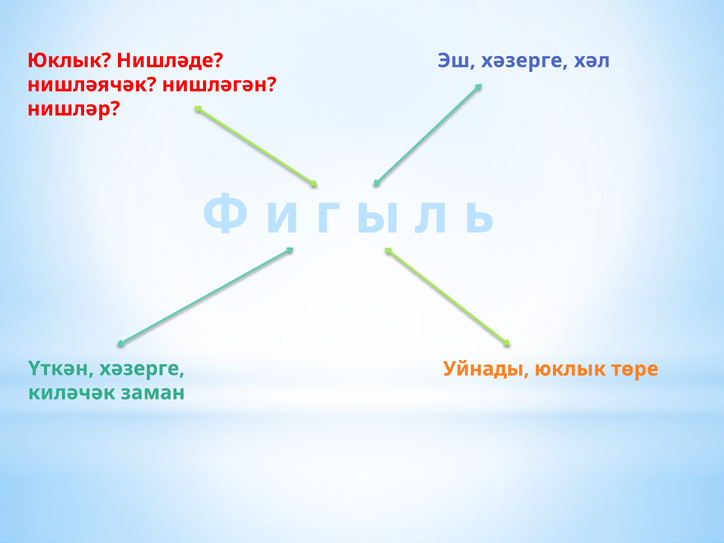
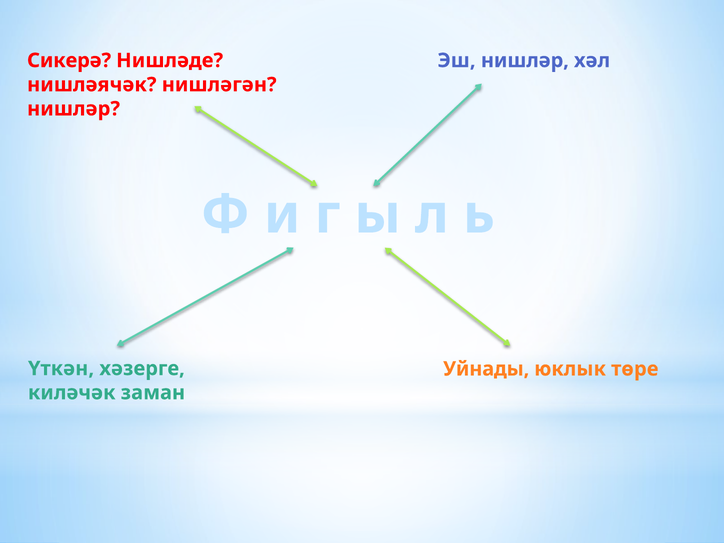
Юклык: Юклык -> Сикерә (69, 60)
Эш хәзерге: хәзерге -> нишләр (525, 60)
